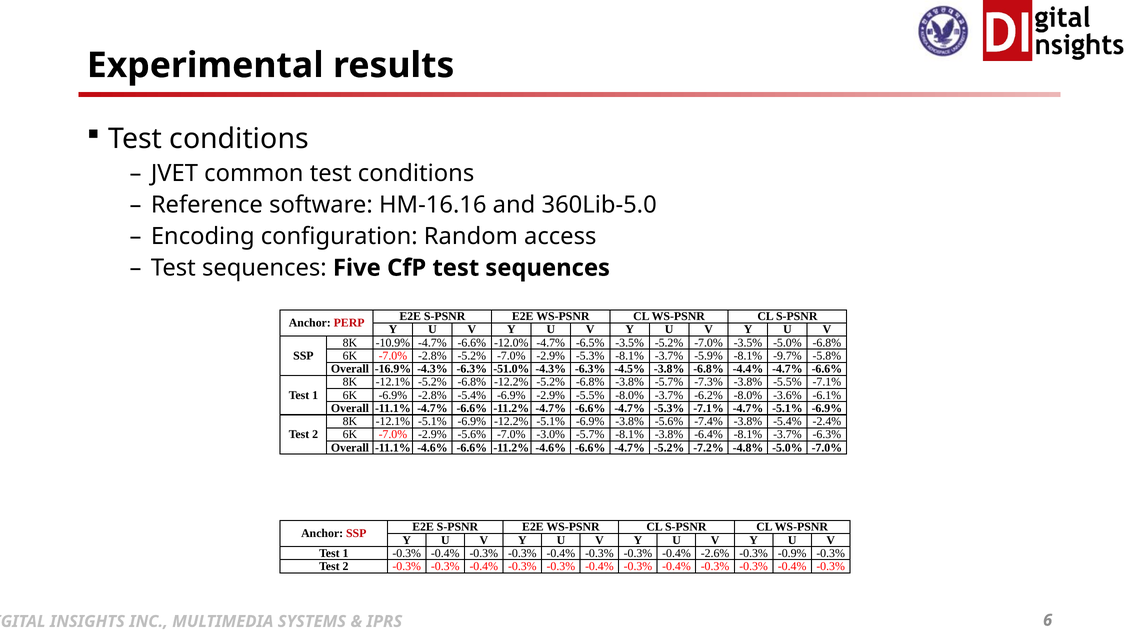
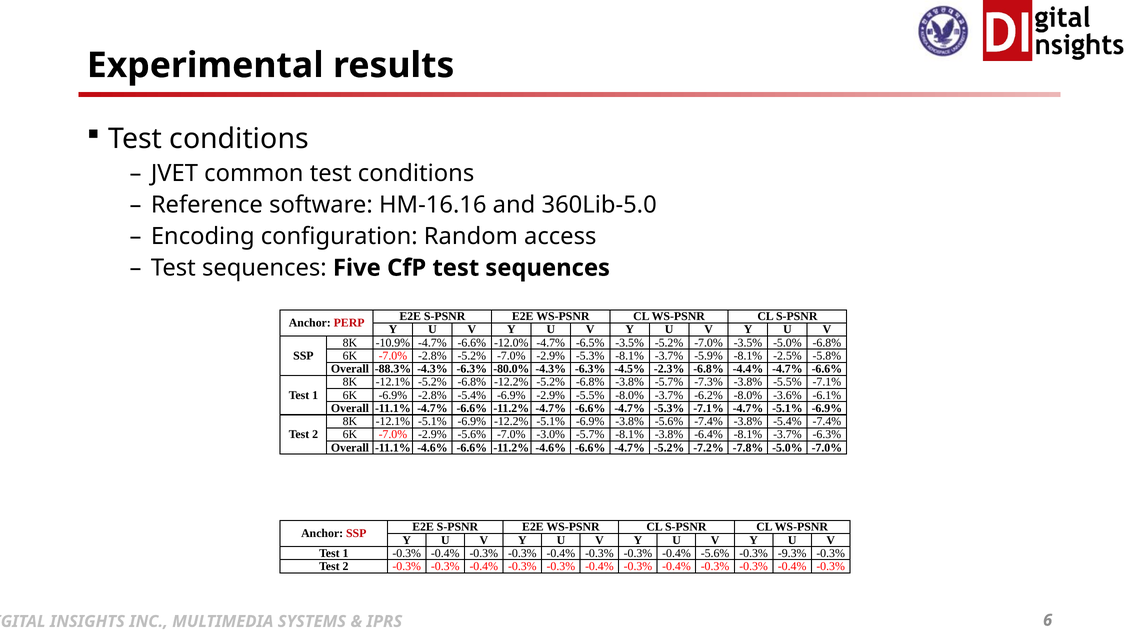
-9.7%: -9.7% -> -2.5% (787, 356)
-16.9%: -16.9% -> -88.3% (393, 369)
-51.0%: -51.0% -> -80.0% (511, 369)
-4.5% -3.8%: -3.8% -> -2.3% (669, 369)
-5.4% -2.4%: -2.4% -> -7.4% (827, 421)
-4.8%: -4.8% -> -7.8% (748, 447)
-0.4% -2.6%: -2.6% -> -5.6% (715, 553)
-0.9%: -0.9% -> -9.3% (792, 553)
